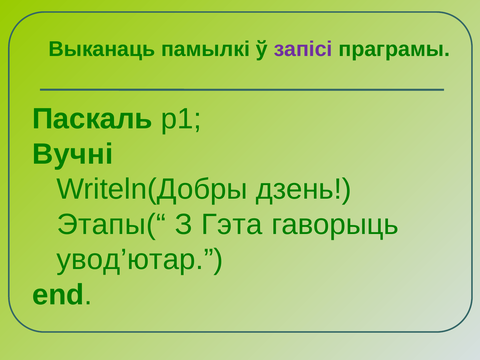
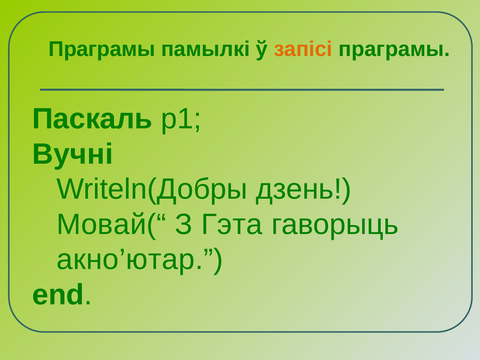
Выканаць: Выканаць -> Праграмы (102, 49)
запісі colour: purple -> orange (303, 49)
Этапы(“: Этапы(“ -> Мовай(“ (111, 224)
увод’ютар: увод’ютар -> акно’ютар (140, 260)
